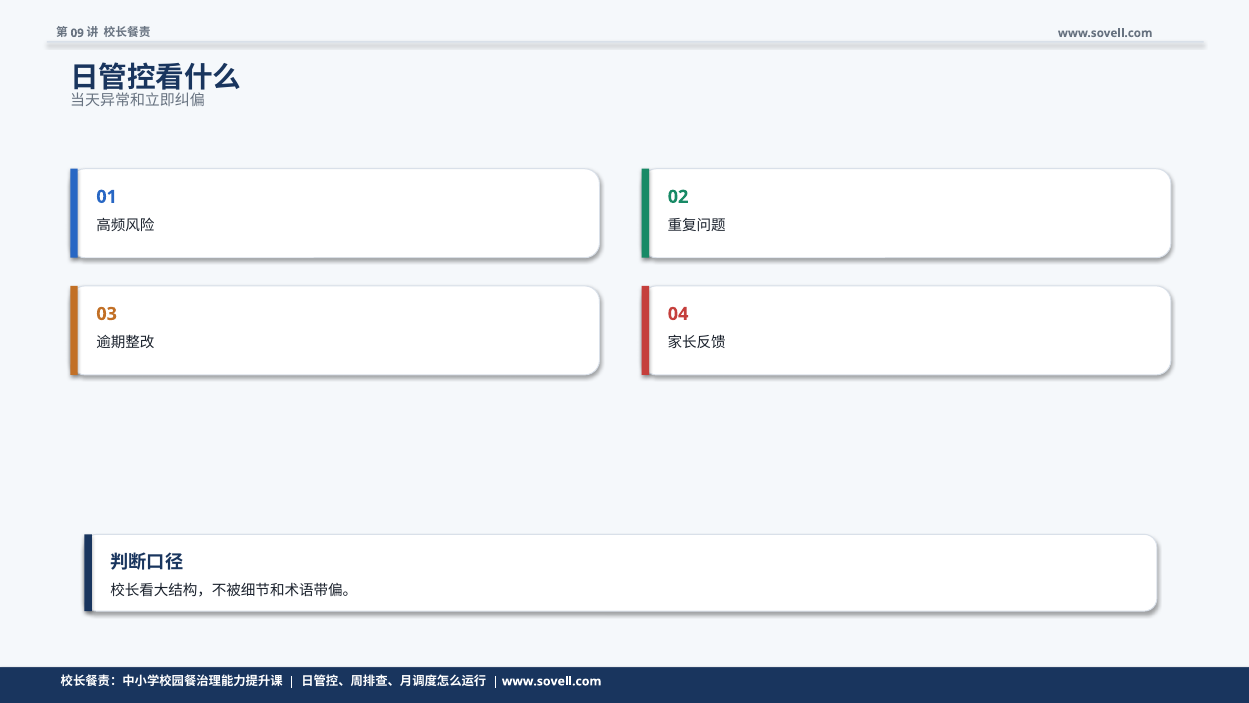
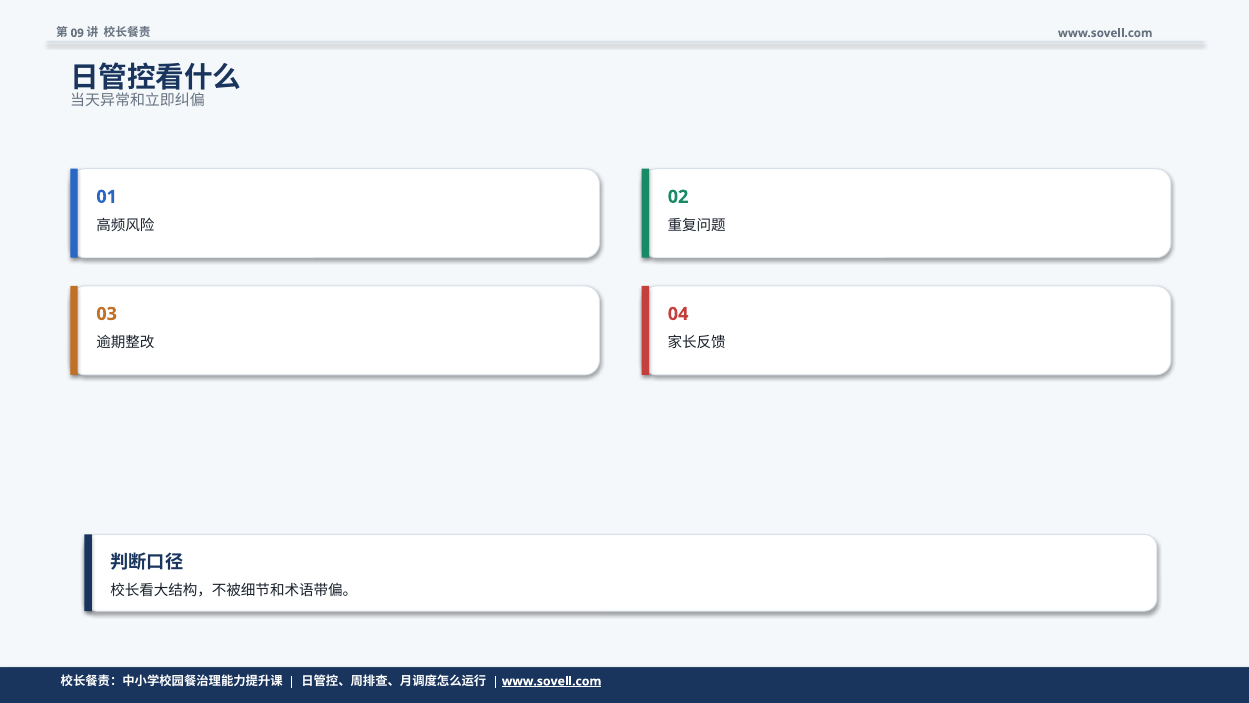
www.sovell.com underline: none -> present (552, 681)
